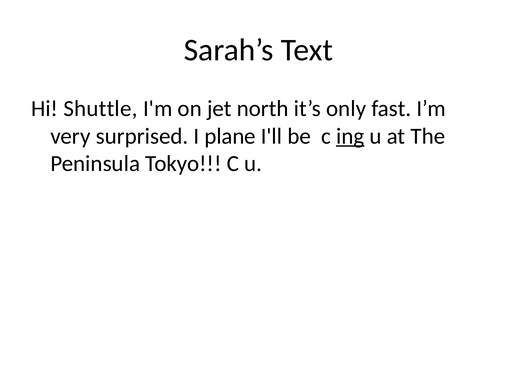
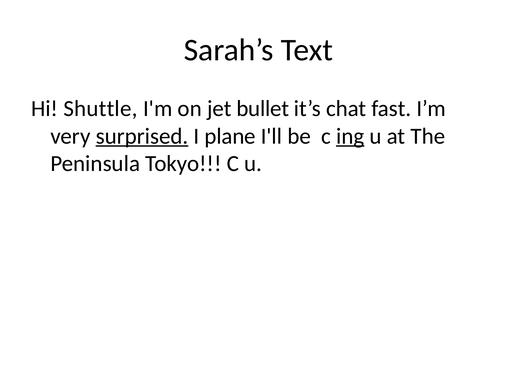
north: north -> bullet (263, 108)
only: only -> chat (346, 108)
surprised underline: none -> present (142, 136)
